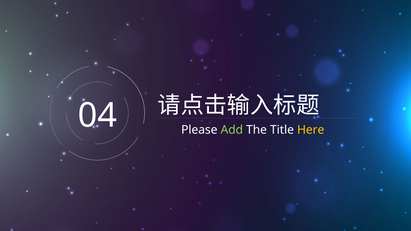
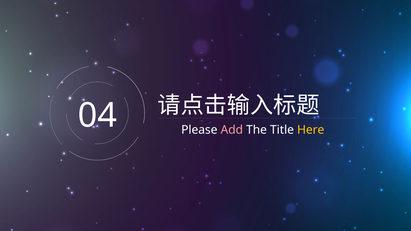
Add colour: light green -> pink (232, 130)
